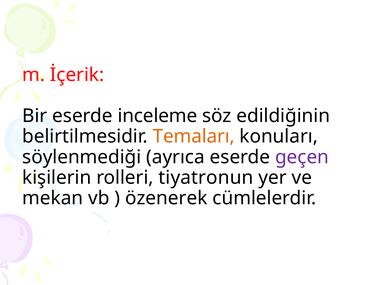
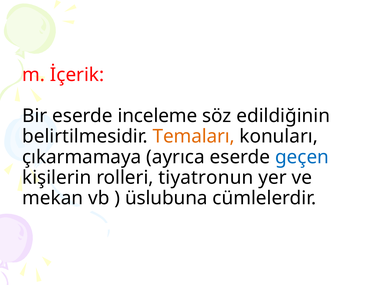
söylenmediği: söylenmediği -> çıkarmamaya (82, 157)
geçen colour: purple -> blue (302, 157)
özenerek: özenerek -> üslubuna (166, 198)
